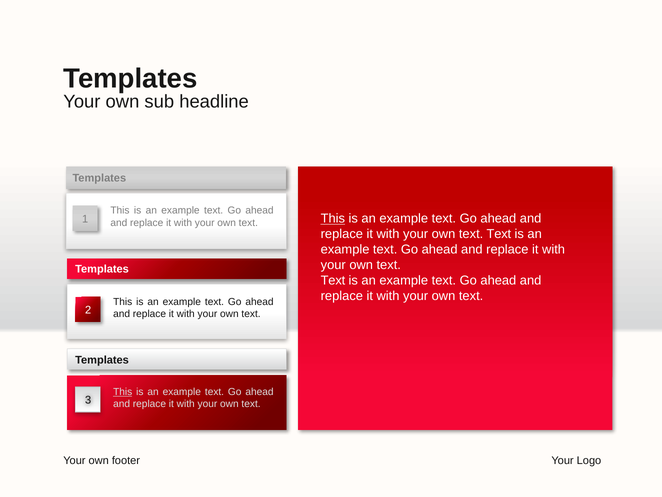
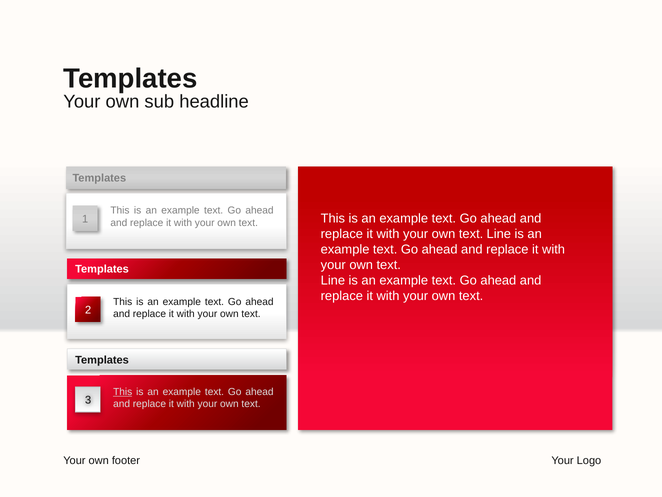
This underline: present -> none (333, 218)
Text: Text -> Line (499, 234)
Text: Text -> Line (333, 280)
